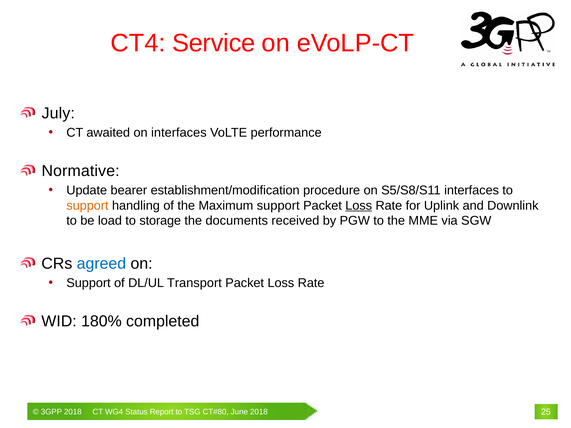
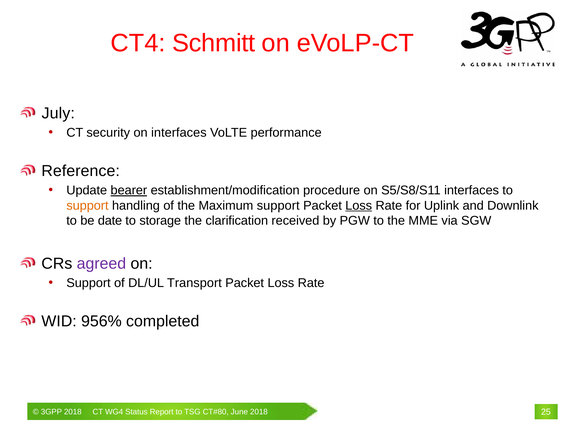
Service: Service -> Schmitt (214, 43)
awaited: awaited -> security (108, 133)
Normative: Normative -> Reference (81, 171)
bearer underline: none -> present (129, 190)
load: load -> date (110, 221)
documents: documents -> clarification (237, 221)
agreed colour: blue -> purple (101, 264)
180%: 180% -> 956% (101, 321)
